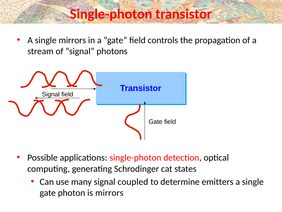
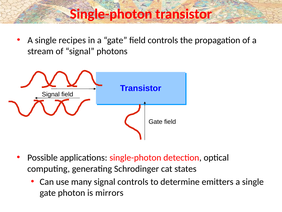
single mirrors: mirrors -> recipes (72, 40)
signal coupled: coupled -> controls (133, 181)
